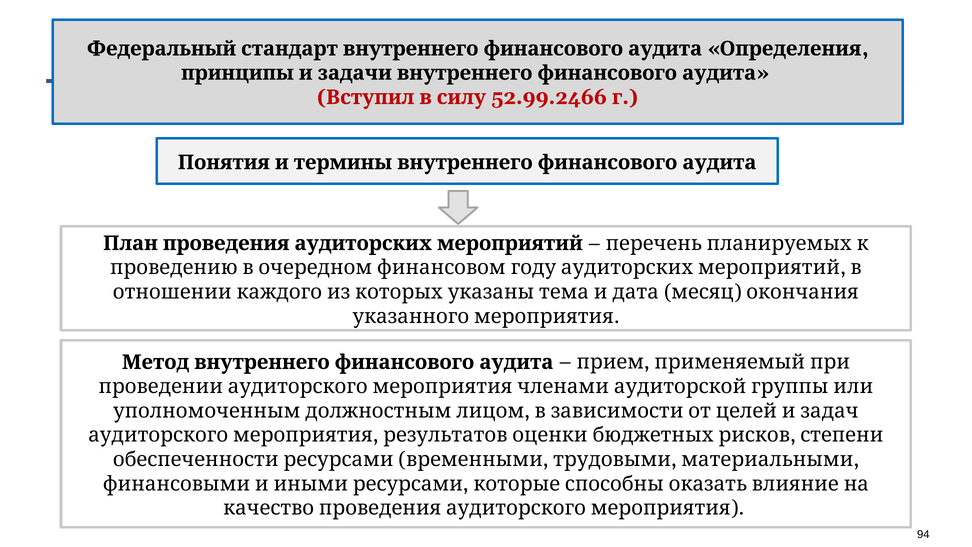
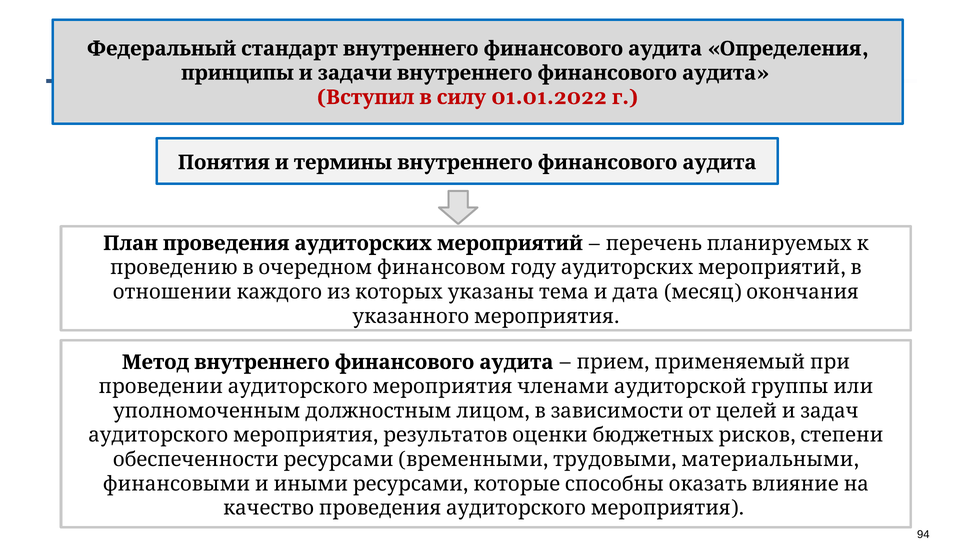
52.99.2466: 52.99.2466 -> 01.01.2022 (549, 97)
